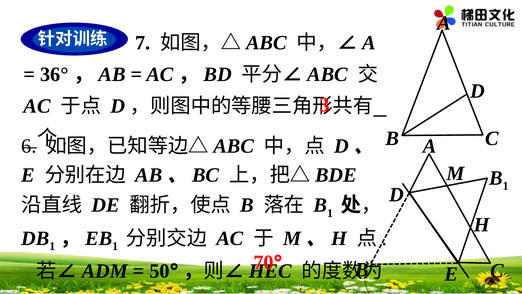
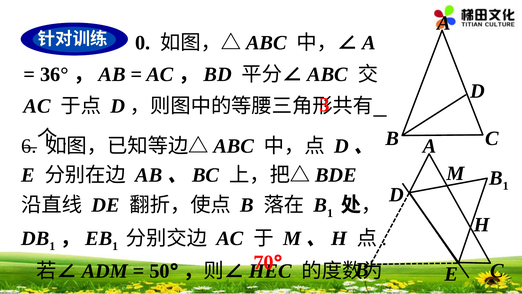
7: 7 -> 0 (143, 43)
